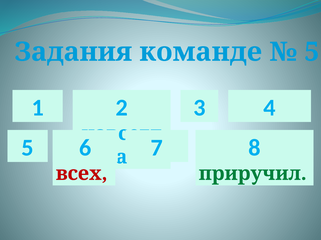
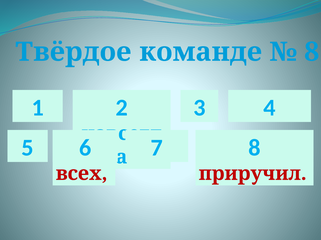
Задания: Задания -> Твёрдое (73, 52)
5: 5 -> 8 (312, 52)
приручил colour: green -> red (253, 174)
